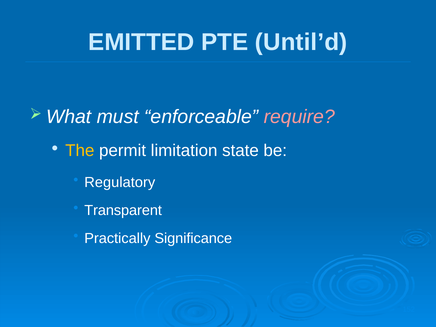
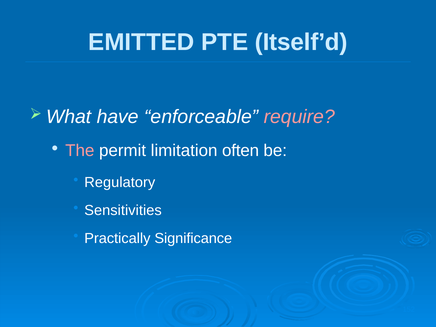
Until’d: Until’d -> Itself’d (301, 42)
must: must -> have (118, 117)
The colour: yellow -> pink (80, 150)
state: state -> often (241, 150)
Transparent: Transparent -> Sensitivities (123, 210)
